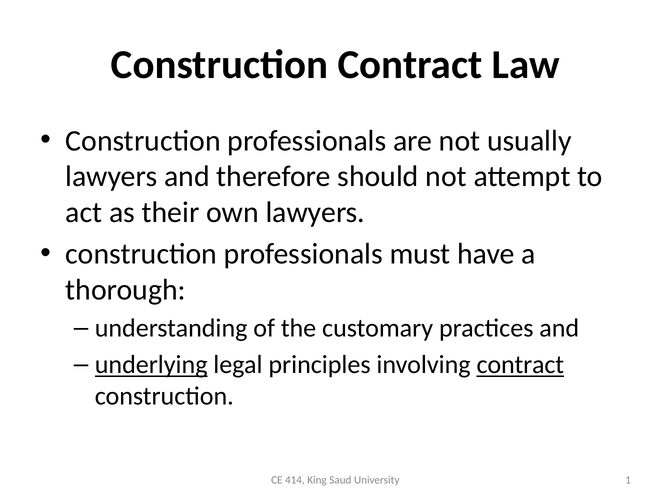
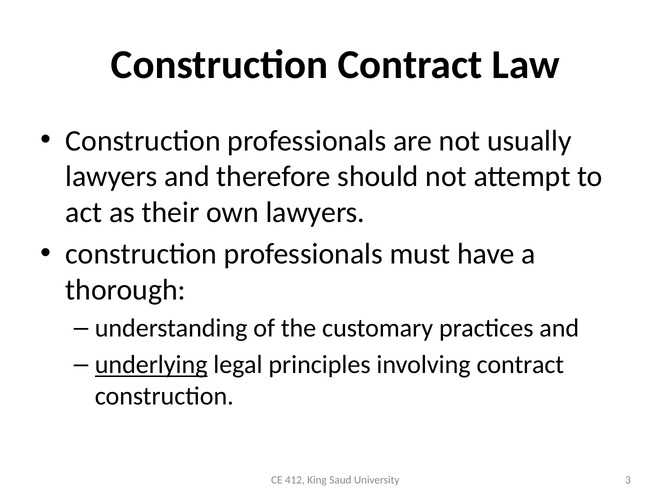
contract underline: present -> none (520, 365)
414: 414 -> 412 (295, 480)
1: 1 -> 3 (628, 480)
